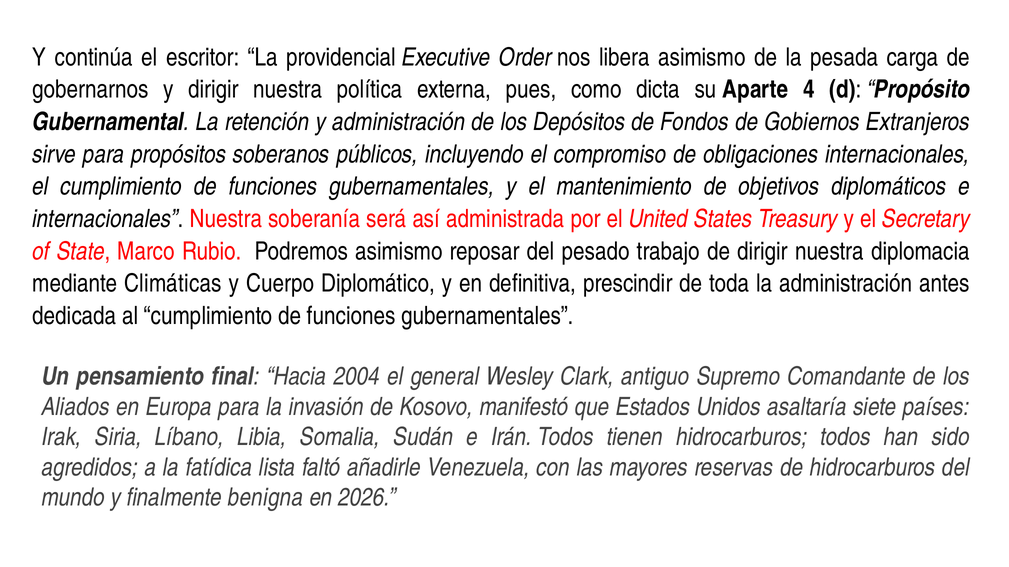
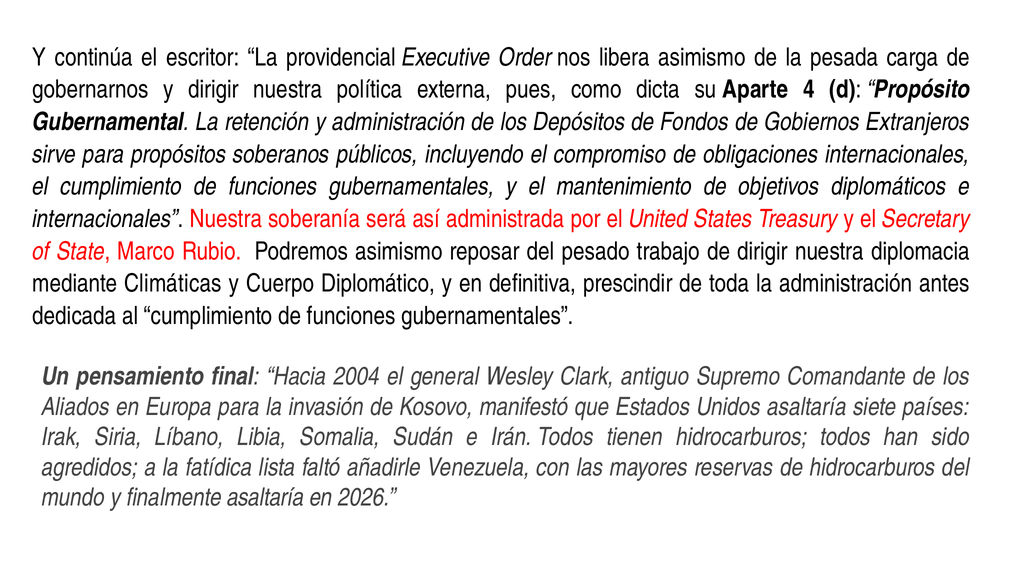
finalmente benigna: benigna -> asaltaría (266, 498)
